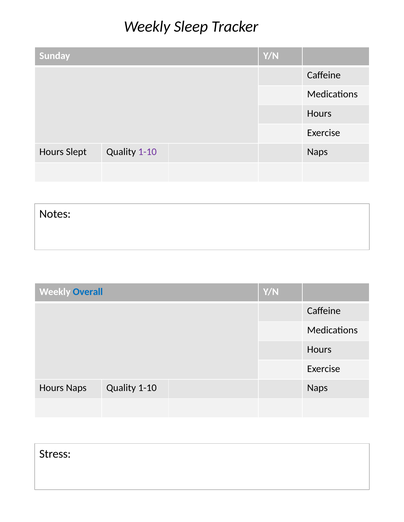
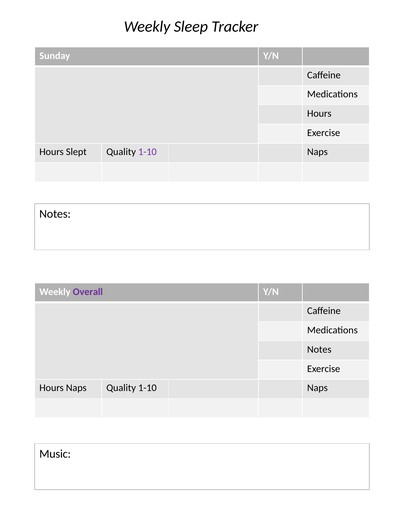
Overall colour: blue -> purple (88, 292)
Hours: Hours -> Notes (319, 350)
Stress: Stress -> Music (55, 455)
